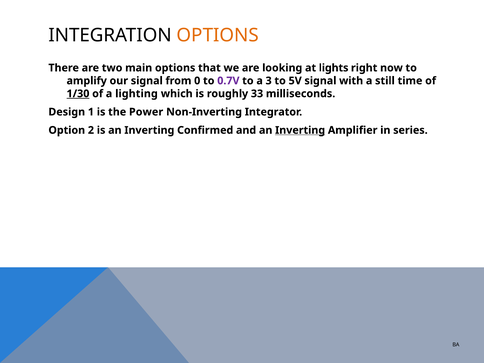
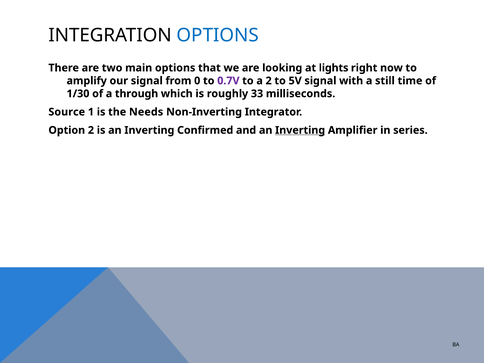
OPTIONS colour: orange -> blue (218, 35)
a 3: 3 -> 2 (269, 81)
1/30 underline: present -> none (78, 94)
lighting: lighting -> through (137, 94)
Design: Design -> Source (67, 112)
Power: Power -> Needs (146, 112)
